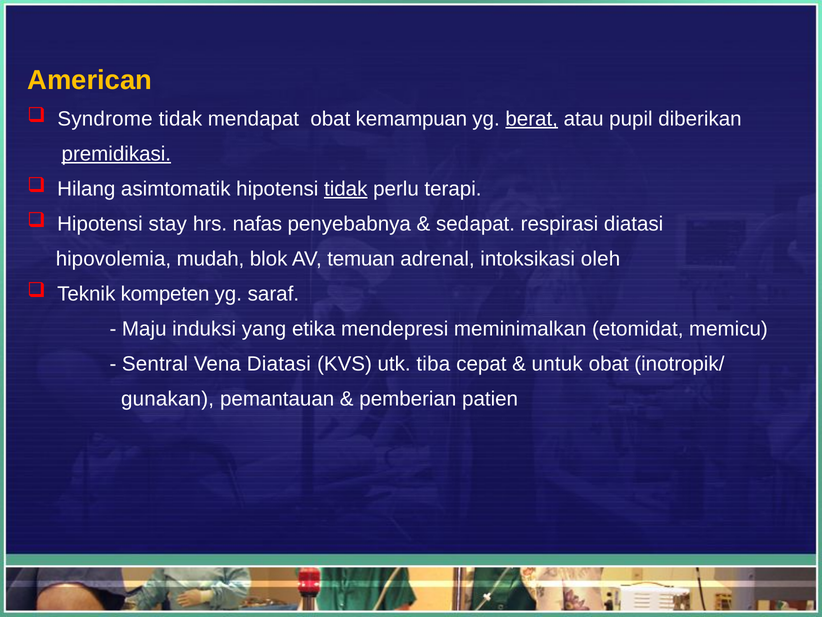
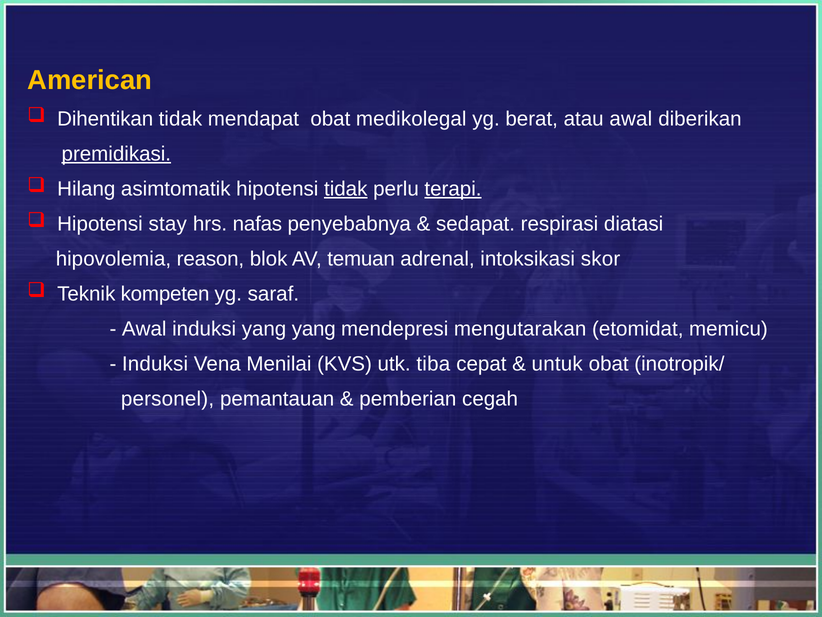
Syndrome: Syndrome -> Dihentikan (105, 119)
kemampuan: kemampuan -> medikolegal (411, 119)
berat underline: present -> none (532, 119)
atau pupil: pupil -> awal (631, 119)
terapi underline: none -> present (453, 189)
mudah: mudah -> reason (210, 259)
oleh: oleh -> skor (601, 259)
Maju: Maju -> Awal (144, 328)
yang etika: etika -> yang (314, 328)
meminimalkan: meminimalkan -> mengutarakan (520, 328)
Sentral: Sentral -> Induksi (155, 363)
Vena Diatasi: Diatasi -> Menilai (279, 363)
gunakan: gunakan -> personel (168, 398)
patien: patien -> cegah (490, 398)
